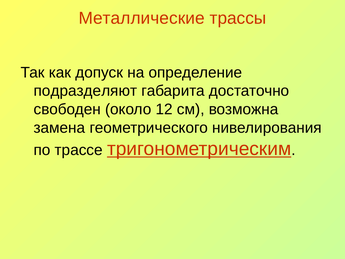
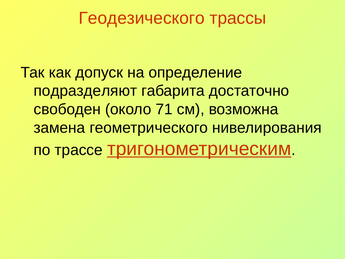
Металлические: Металлические -> Геодезического (142, 18)
12: 12 -> 71 (164, 109)
